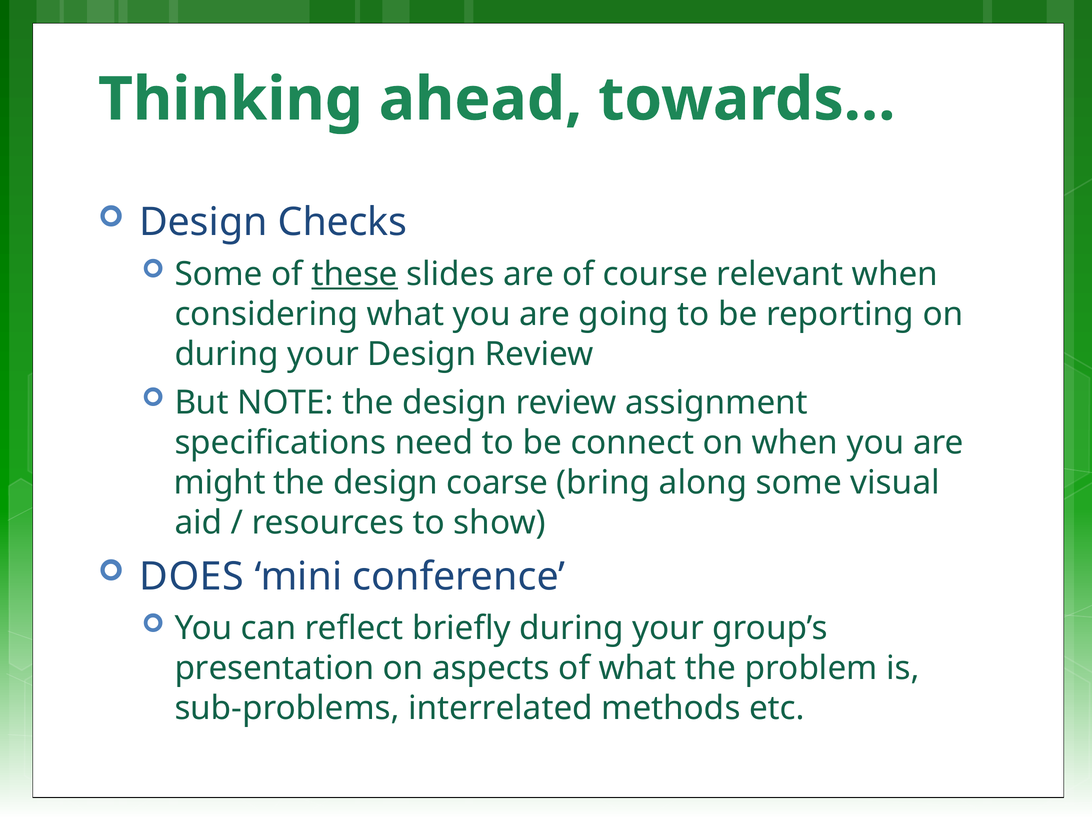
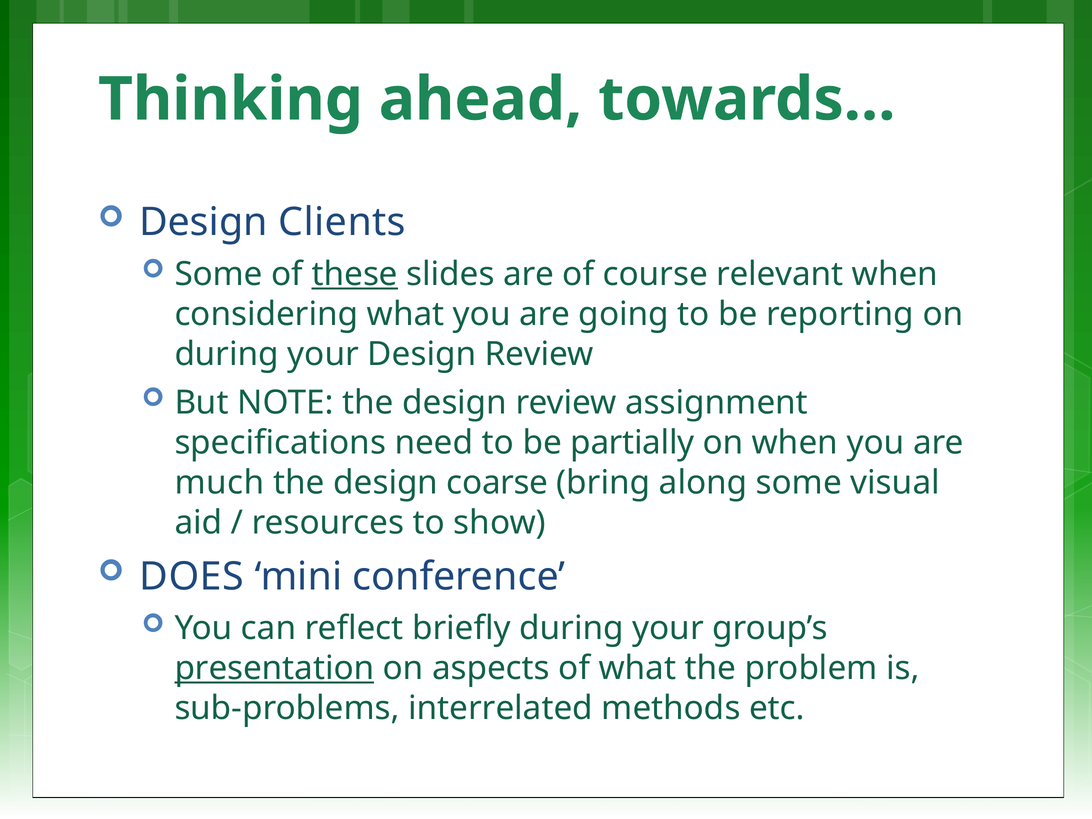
Checks: Checks -> Clients (342, 222)
connect: connect -> partially (632, 443)
might: might -> much (219, 483)
presentation underline: none -> present (274, 668)
